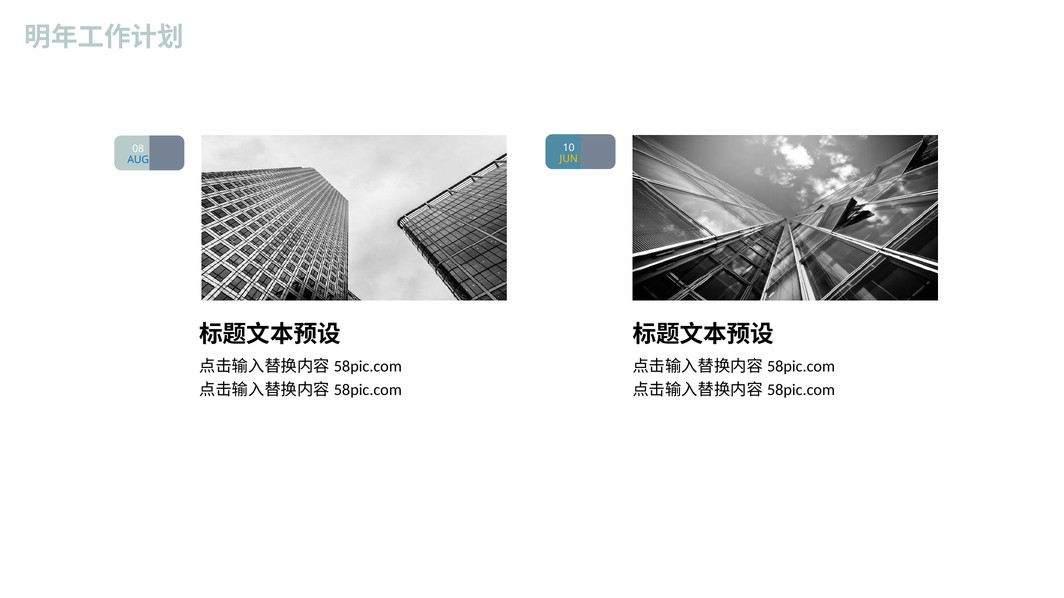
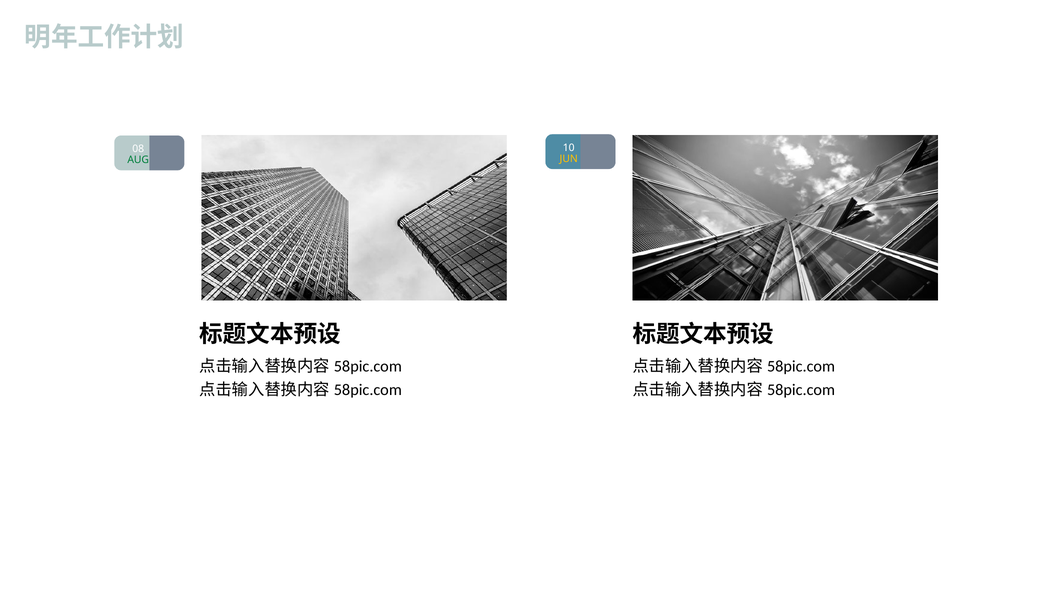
AUG colour: blue -> green (138, 160)
